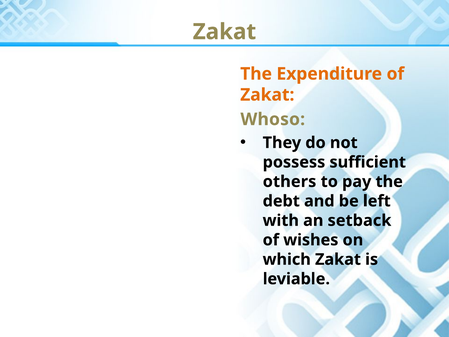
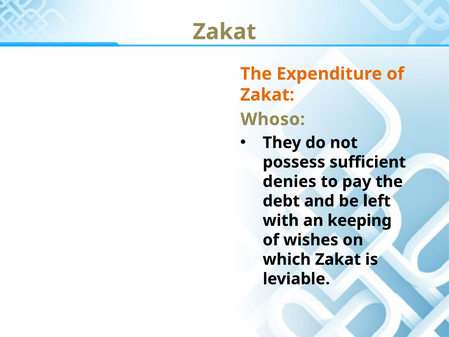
others: others -> denies (290, 181)
setback: setback -> keeping (360, 220)
